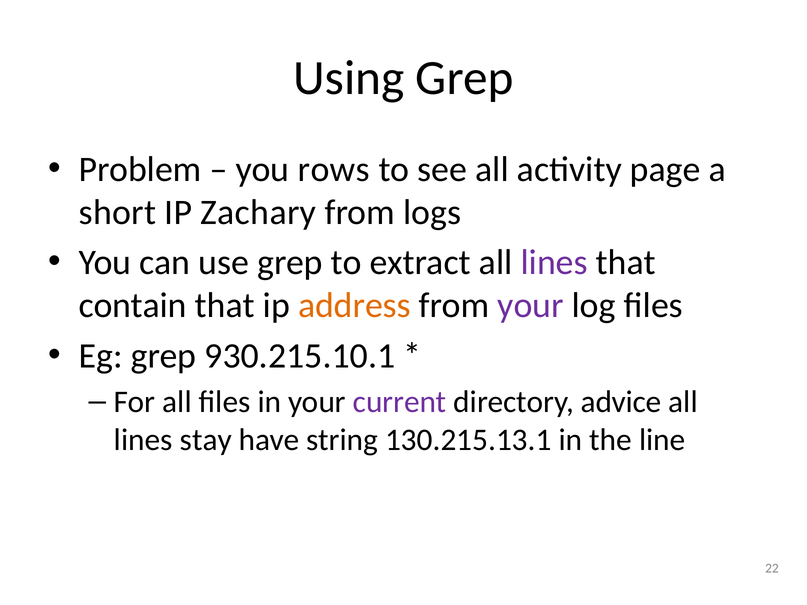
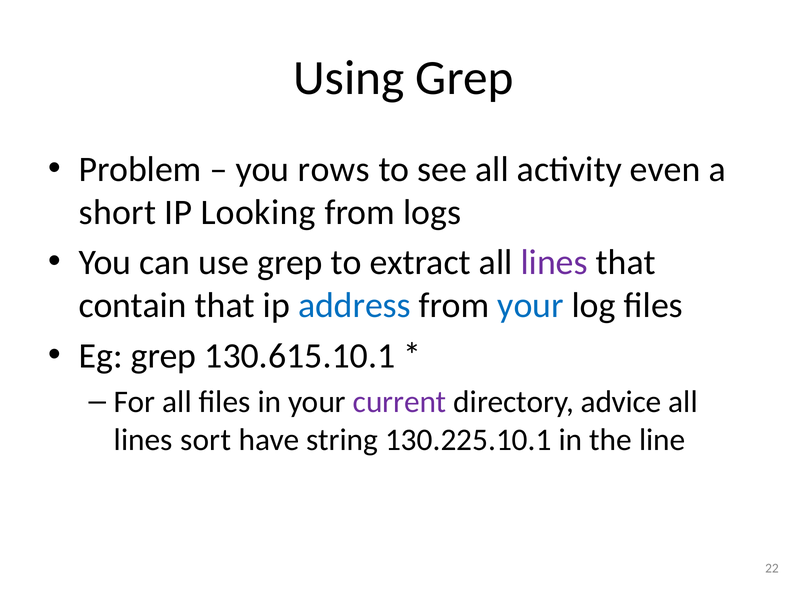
page: page -> even (665, 169)
Zachary: Zachary -> Looking (258, 212)
address colour: orange -> blue (354, 306)
your colour: purple -> blue (531, 306)
930.215.10.1: 930.215.10.1 -> 130.615.10.1 (300, 356)
stay: stay -> sort (206, 440)
130.215.13.1: 130.215.13.1 -> 130.225.10.1 (468, 440)
